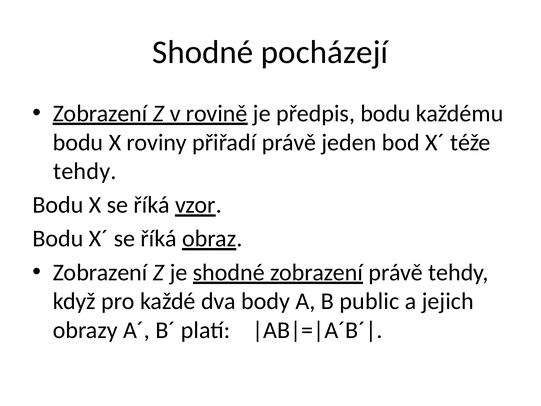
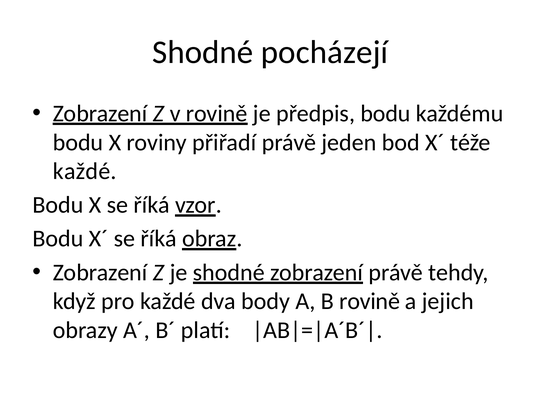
tehdy: tehdy -> každé (85, 171)
B public: public -> rovině (370, 301)
